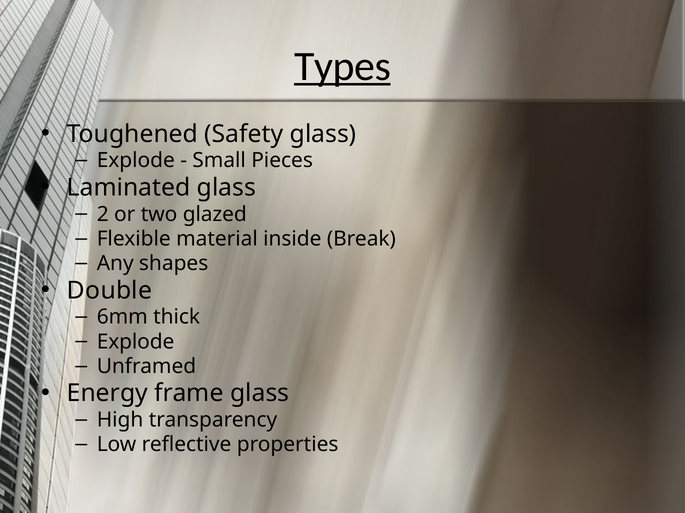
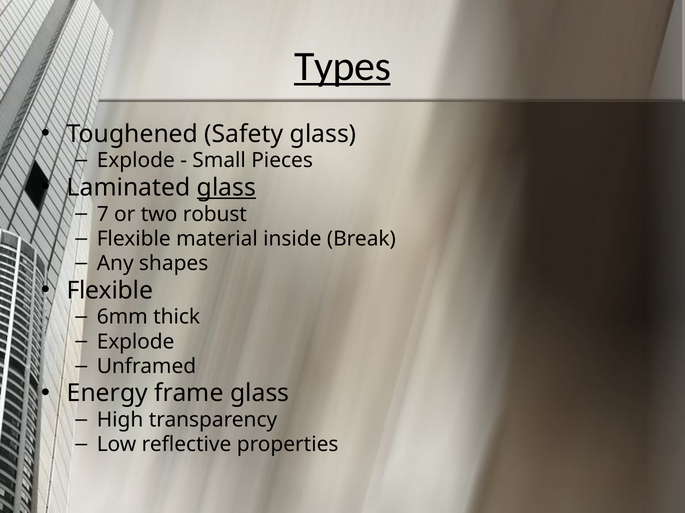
glass underline: none -> present (226, 188)
2: 2 -> 7 (103, 214)
glazed: glazed -> robust (215, 214)
Double: Double -> Flexible (110, 291)
